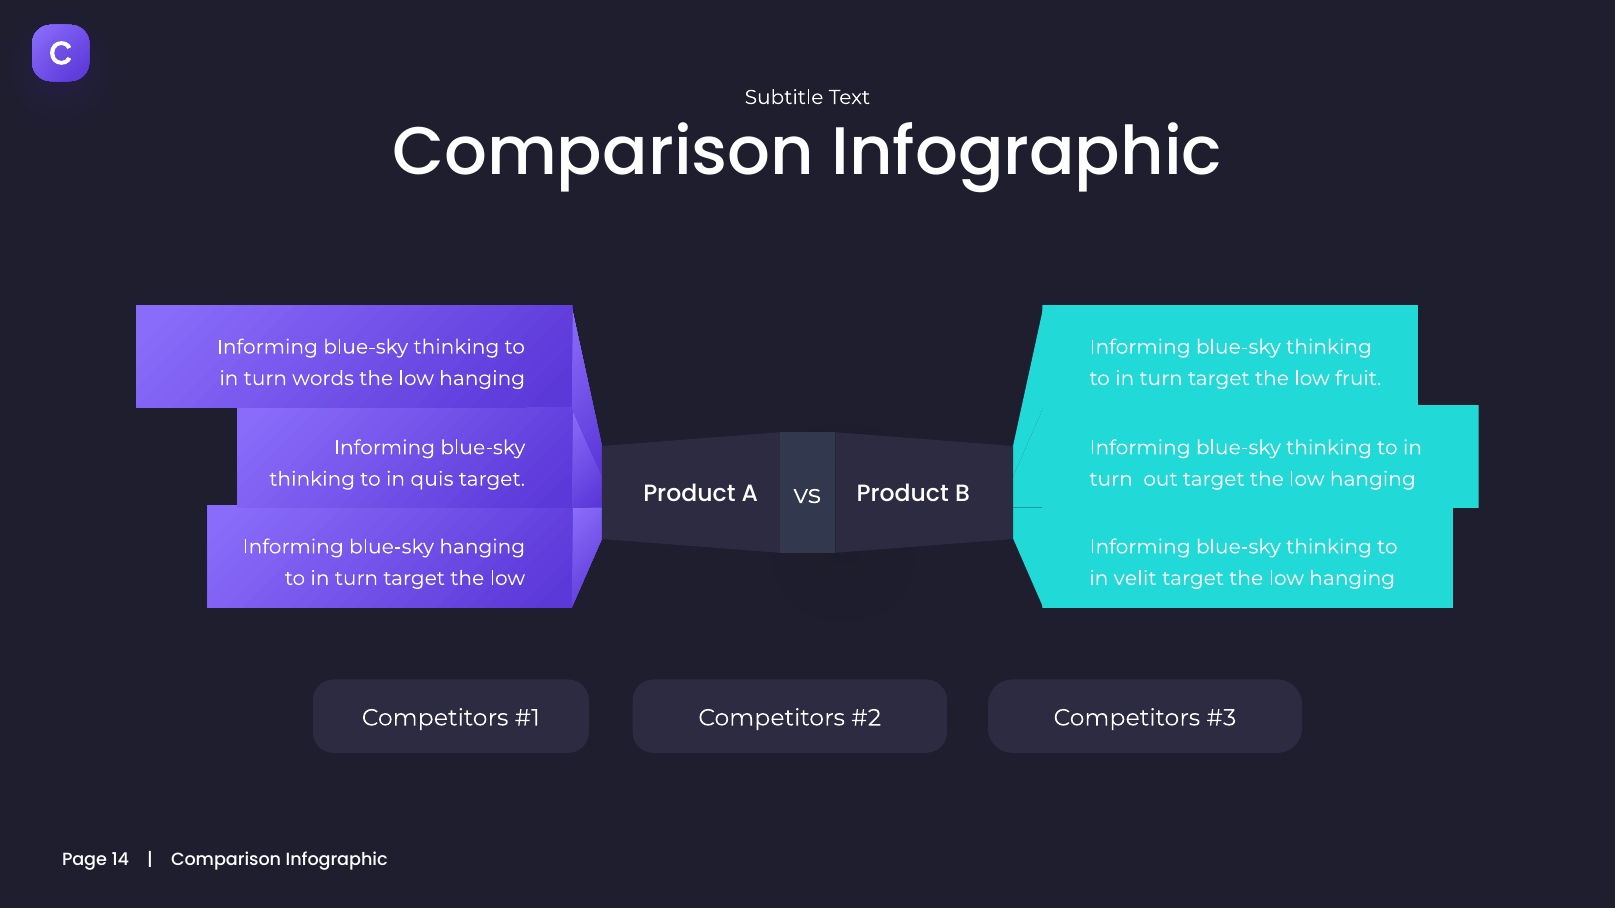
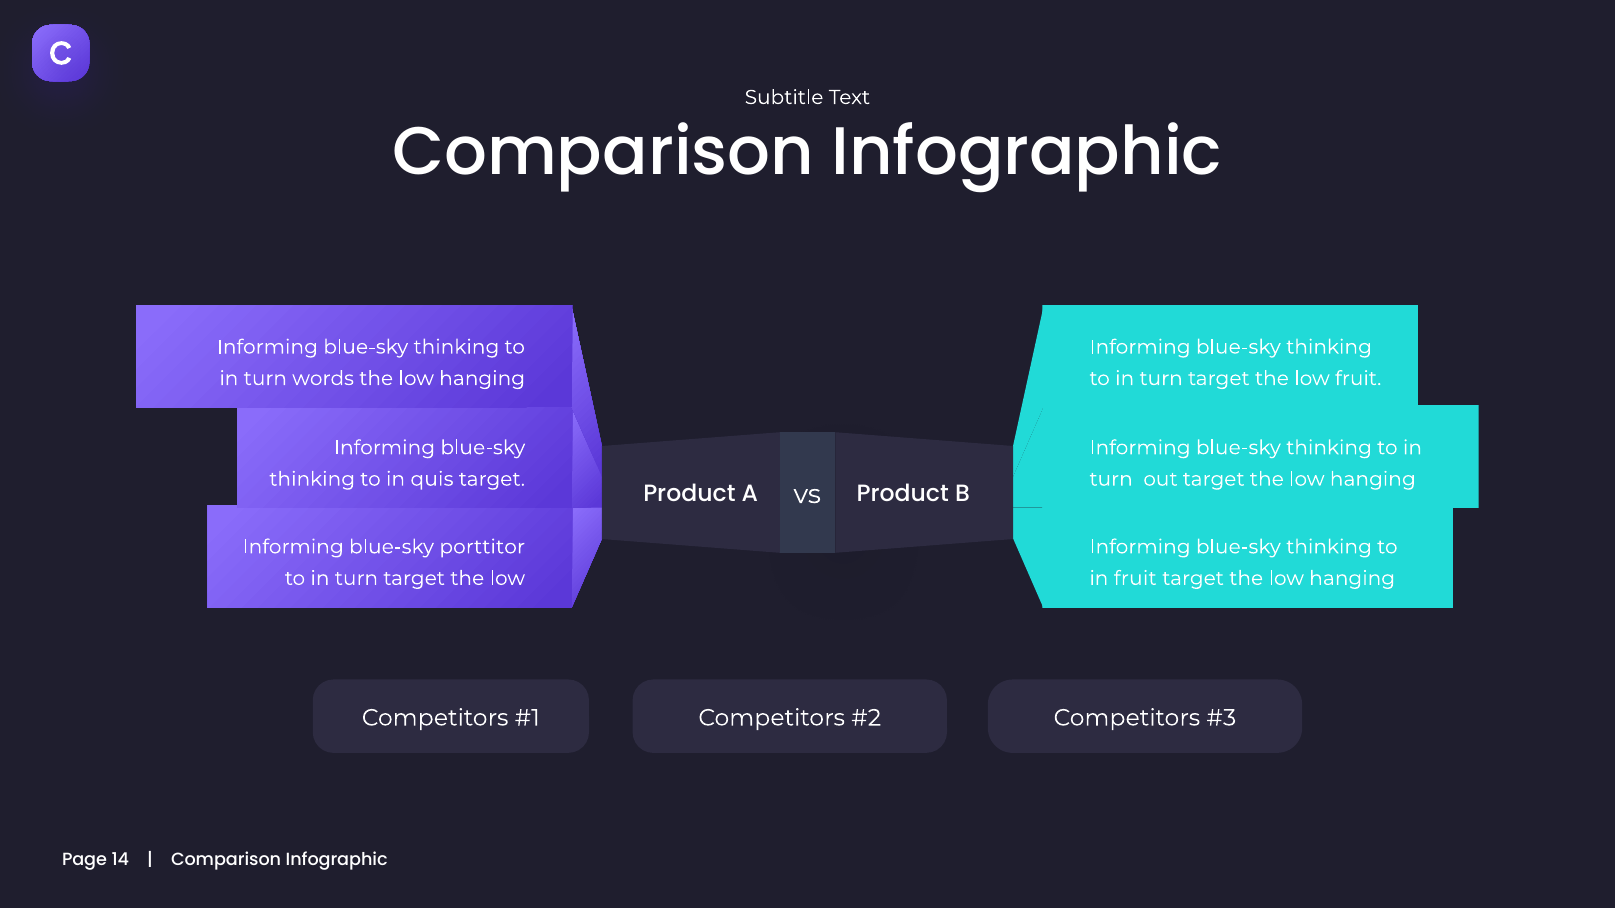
blue-sky hanging: hanging -> porttitor (482, 547)
in velit: velit -> fruit (1135, 579)
